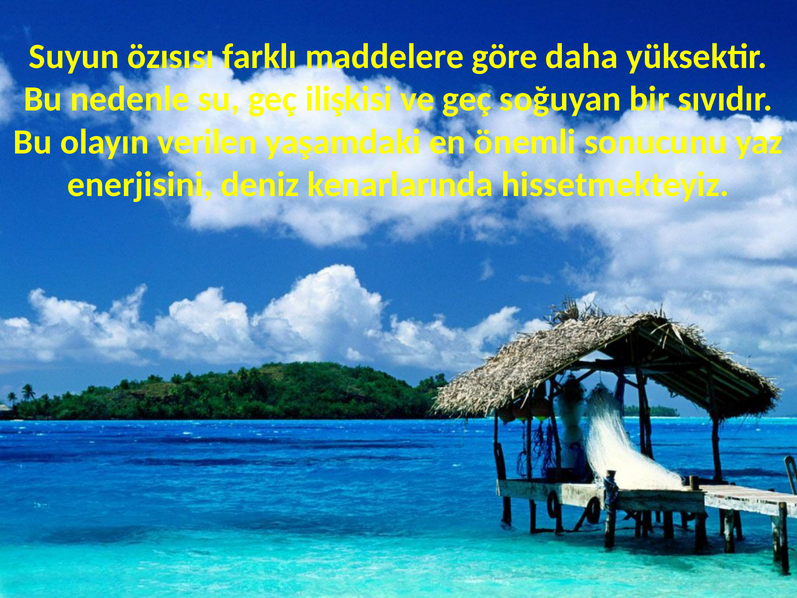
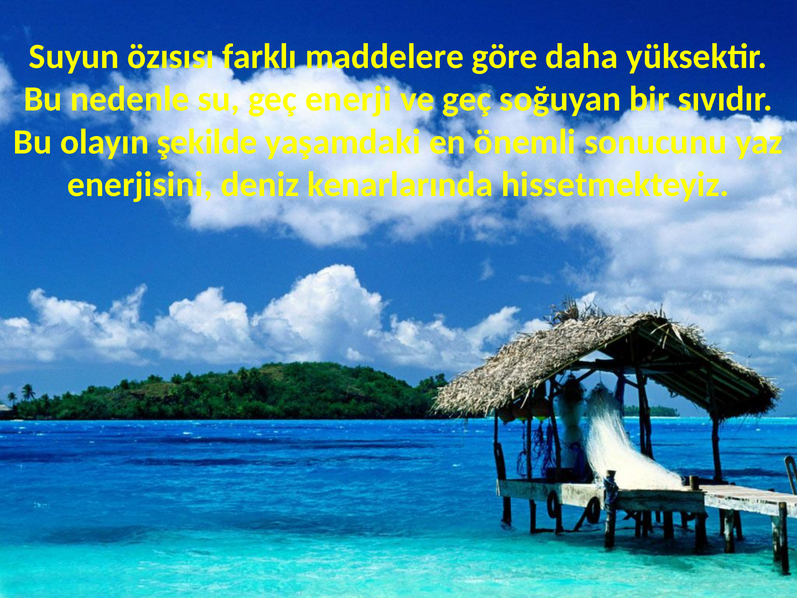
ilişkisi: ilişkisi -> enerji (348, 99)
verilen: verilen -> şekilde (207, 142)
